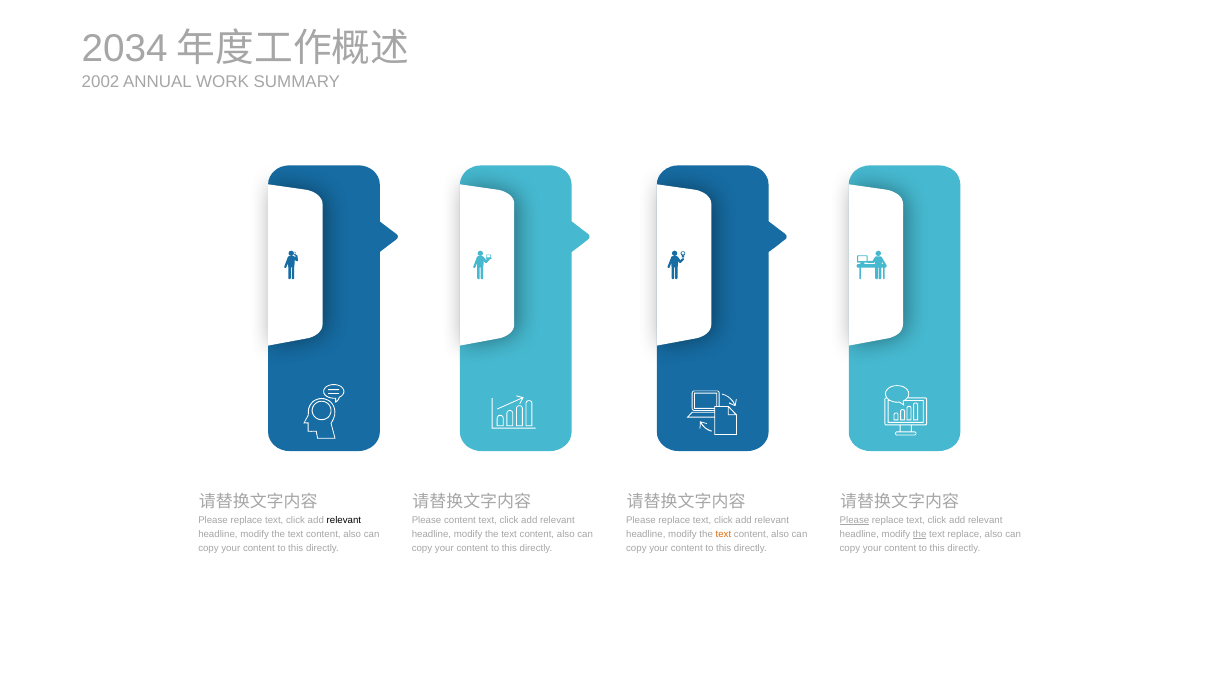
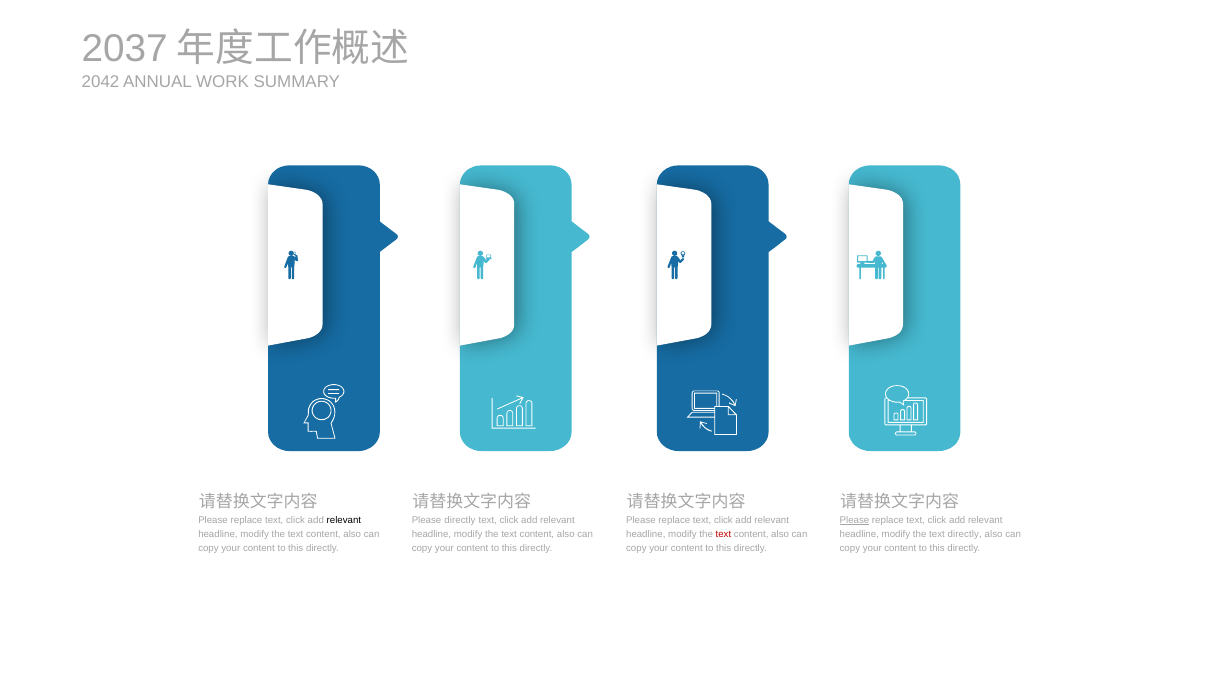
2034: 2034 -> 2037 (125, 48)
2002: 2002 -> 2042 (101, 82)
Please content: content -> directly (460, 520)
text colour: orange -> red (723, 534)
the underline: present -> none (920, 534)
text replace: replace -> directly (965, 534)
